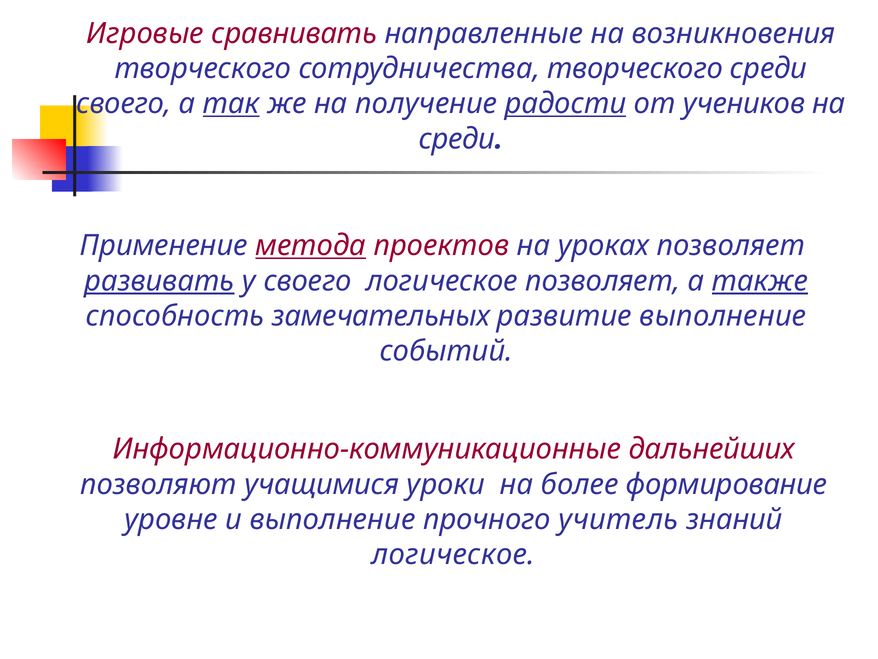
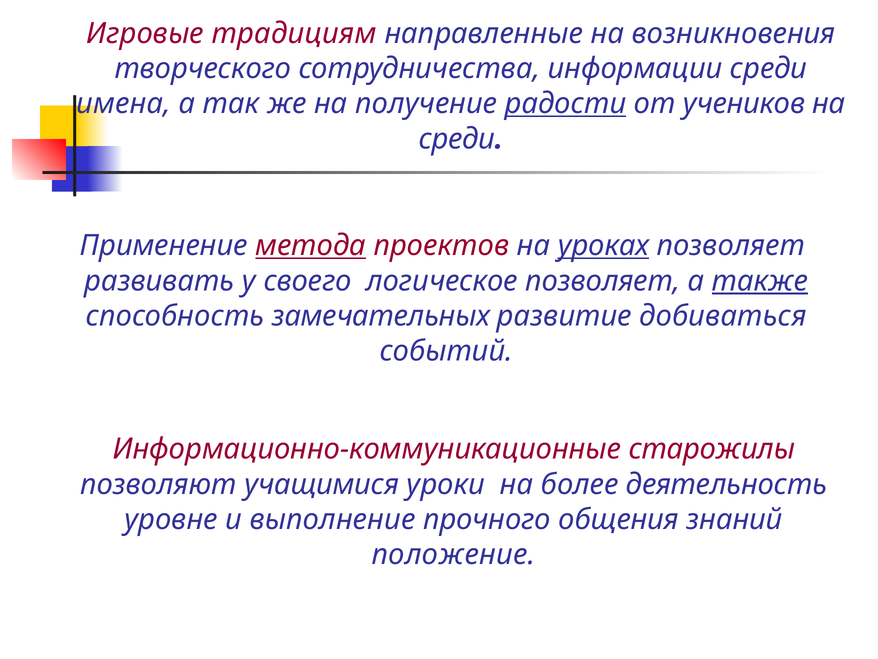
сравнивать: сравнивать -> традициям (294, 33)
сотрудничества творческого: творческого -> информации (635, 68)
своего: своего -> имена (124, 104)
так underline: present -> none (231, 104)
уроках underline: none -> present (603, 246)
развивать underline: present -> none (159, 281)
развитие выполнение: выполнение -> добиваться (723, 316)
дальнейших: дальнейших -> старожилы (712, 449)
формирование: формирование -> деятельность (727, 484)
учитель: учитель -> общения (619, 519)
логическое: логическое -> положение (453, 554)
